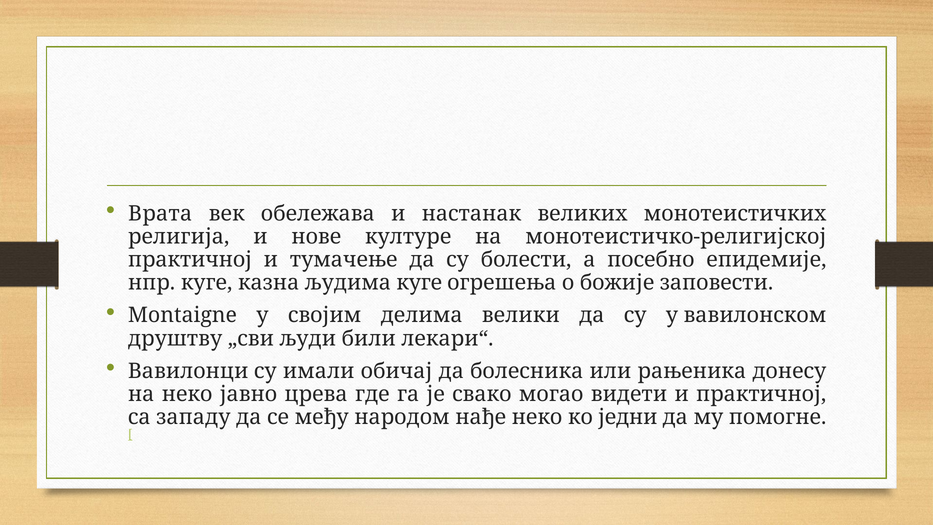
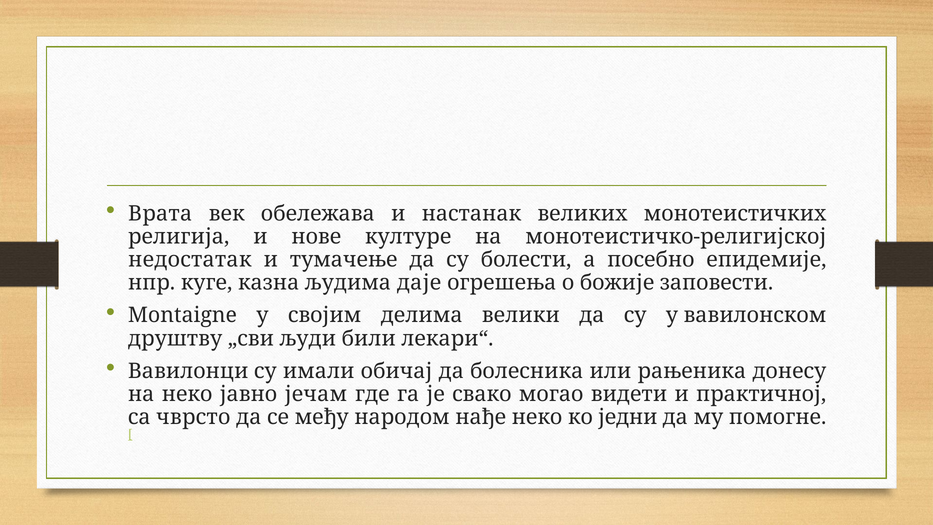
практичној: практичној -> недостатак (190, 260)
људима куге: куге -> даје (419, 283)
црева: црева -> јечам (316, 394)
западу: западу -> чврсто (193, 417)
